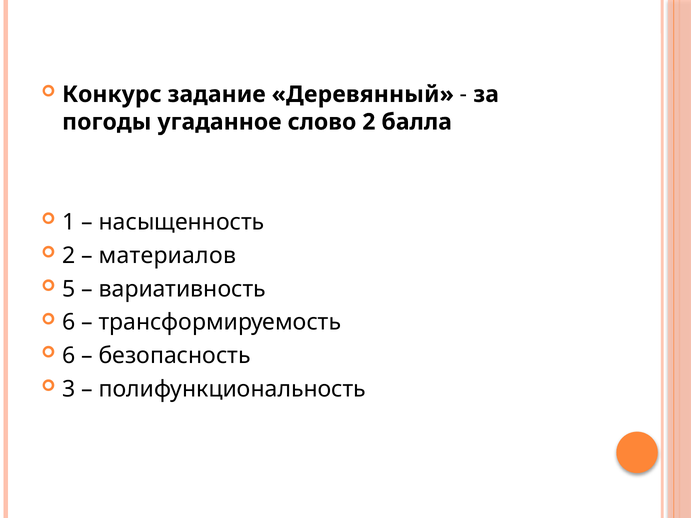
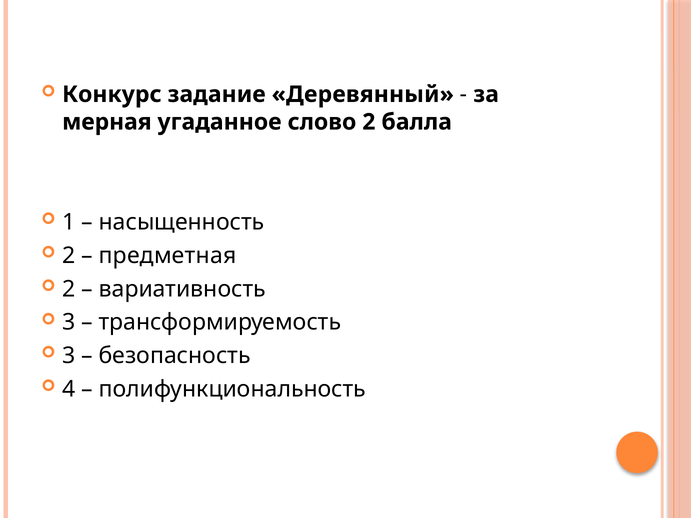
погоды: погоды -> мерная (107, 122)
материалов: материалов -> предметная (168, 256)
5: 5 -> 2 (69, 289)
6: 6 -> 3 (69, 322)
6: 6 -> 3 (69, 356)
3: 3 -> 4 (69, 389)
